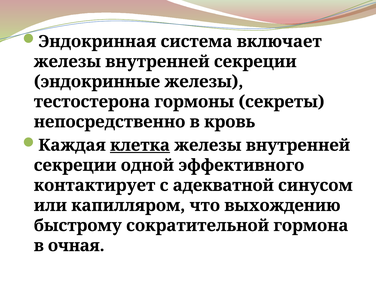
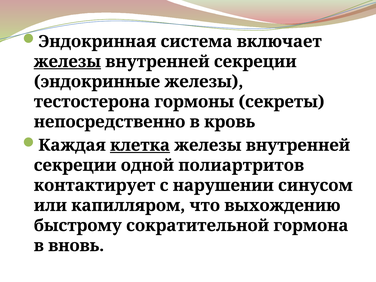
железы underline: none -> present (67, 62)
эффективного: эффективного -> полиартритов (241, 165)
адекватной: адекватной -> нарушении (223, 185)
очная: очная -> вновь (76, 246)
